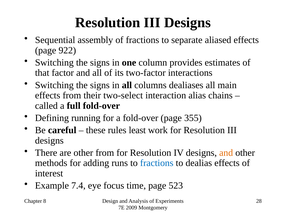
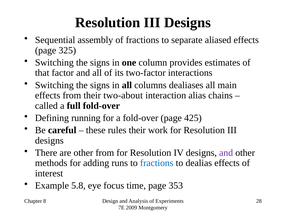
922: 922 -> 325 (67, 50)
two-select: two-select -> two-about (123, 95)
355: 355 -> 425 (193, 118)
rules least: least -> their (137, 130)
and colour: orange -> purple (226, 152)
7.4: 7.4 -> 5.8 (78, 185)
523: 523 -> 353 (176, 185)
